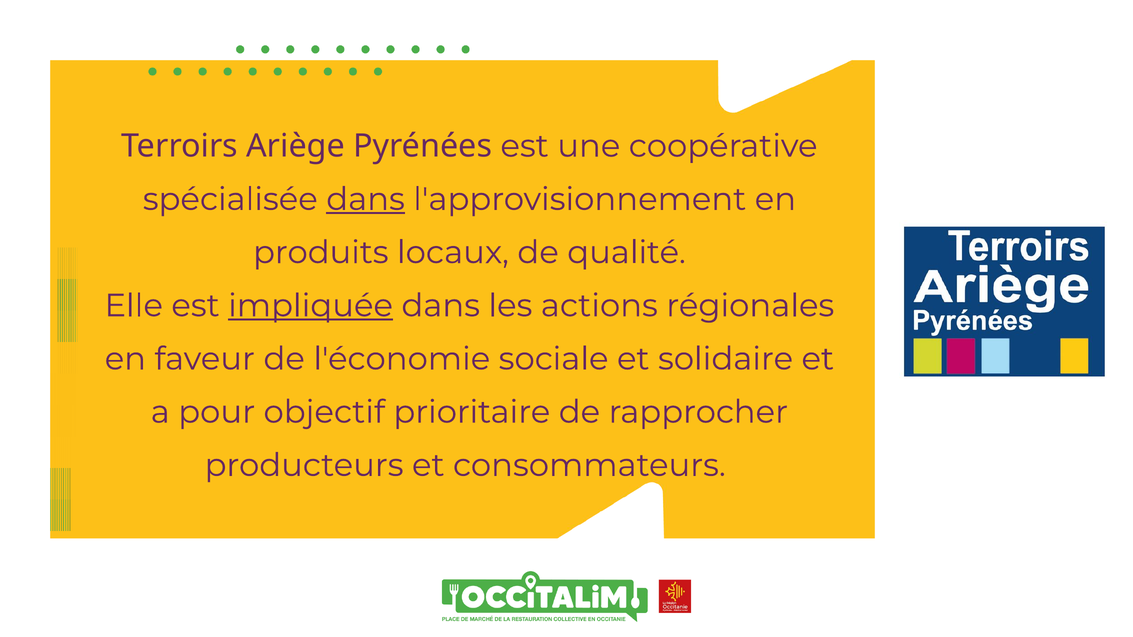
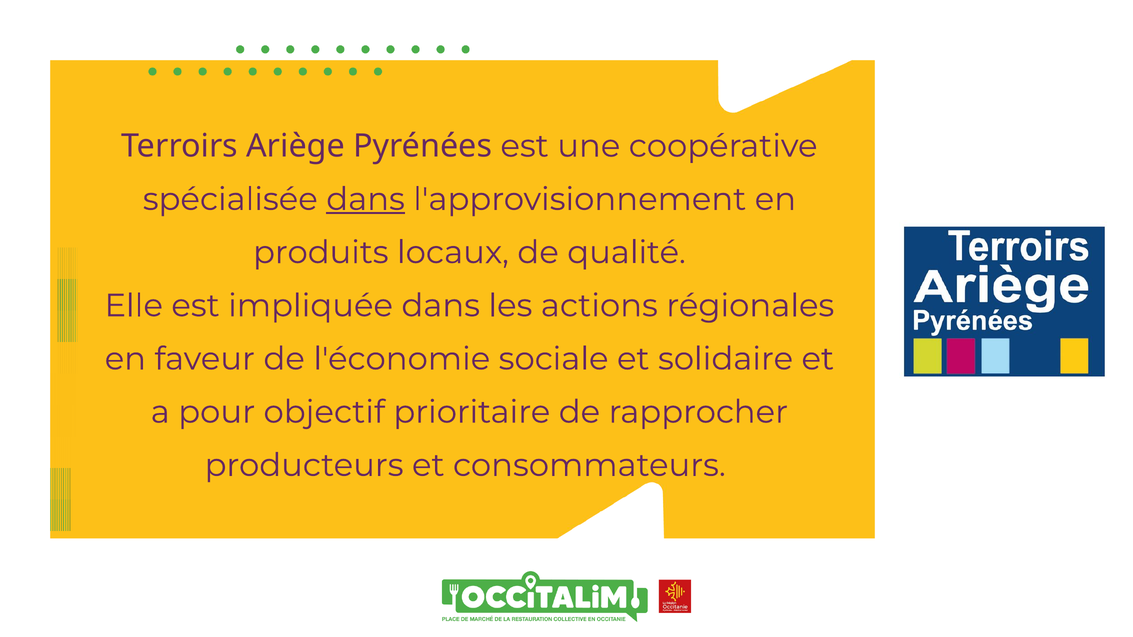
impliquée underline: present -> none (311, 306)
